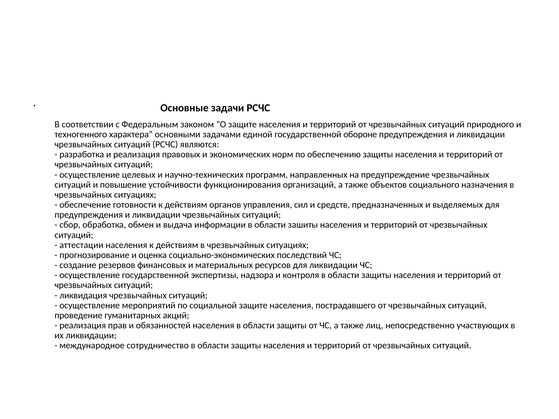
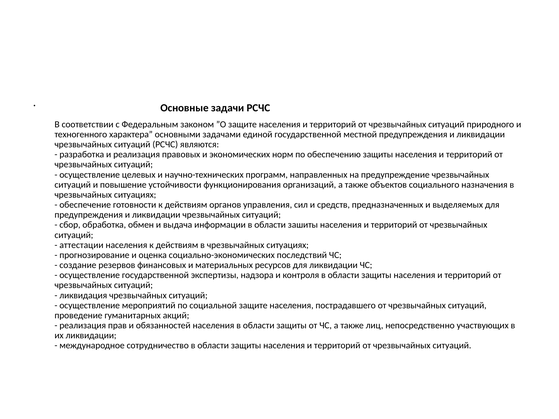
обороне: обороне -> местной (360, 135)
